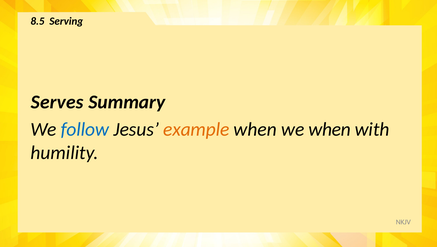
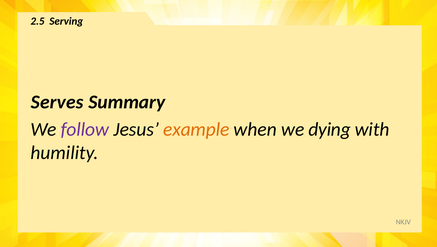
8.5: 8.5 -> 2.5 (38, 21)
follow colour: blue -> purple (85, 129)
we when: when -> dying (330, 129)
